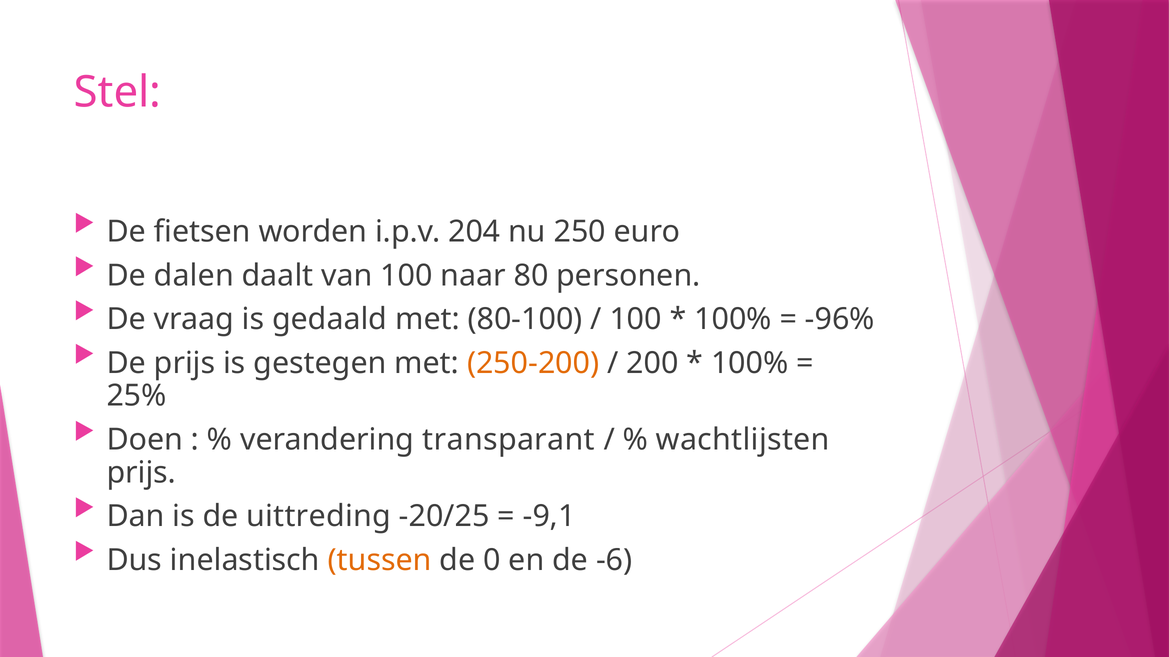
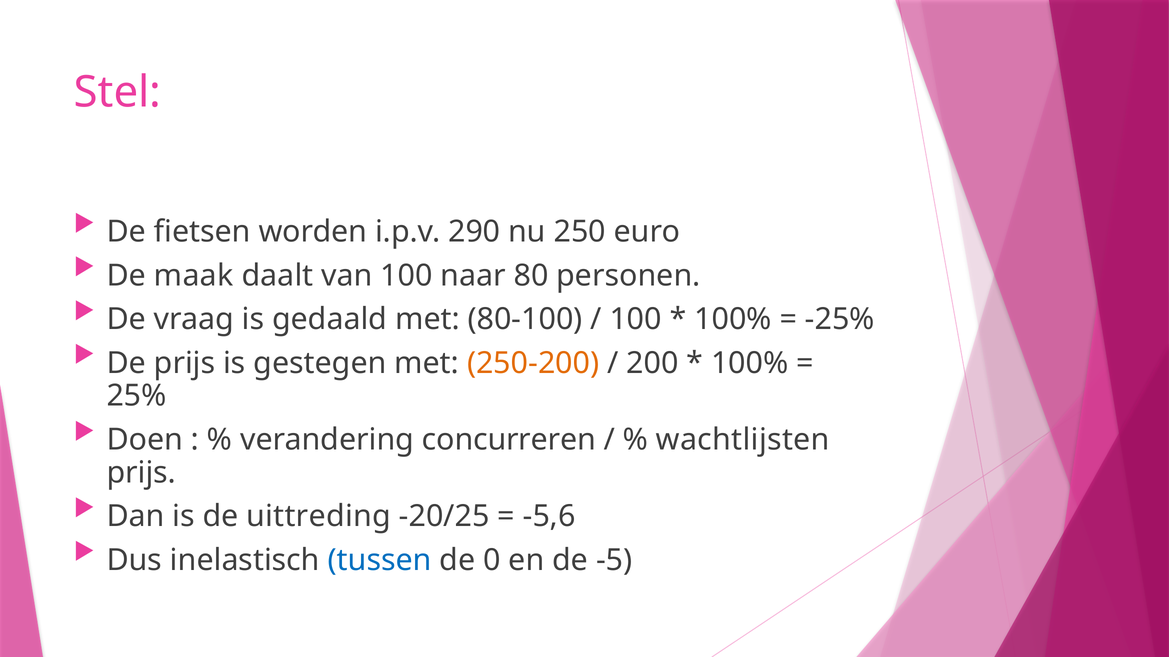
204: 204 -> 290 (474, 232)
dalen: dalen -> maak (194, 276)
-96%: -96% -> -25% (840, 320)
transparant: transparant -> concurreren (509, 440)
-9,1: -9,1 -> -5,6 (549, 517)
tussen colour: orange -> blue (380, 560)
-6: -6 -> -5 (614, 560)
